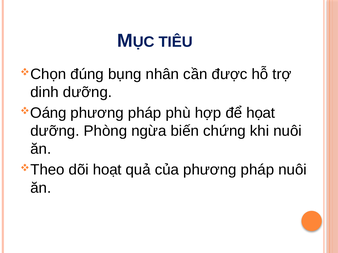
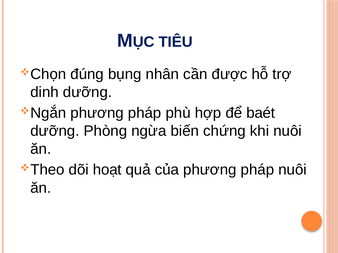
Oáng: Oáng -> Ngắn (48, 113)
họat: họat -> baét (261, 113)
